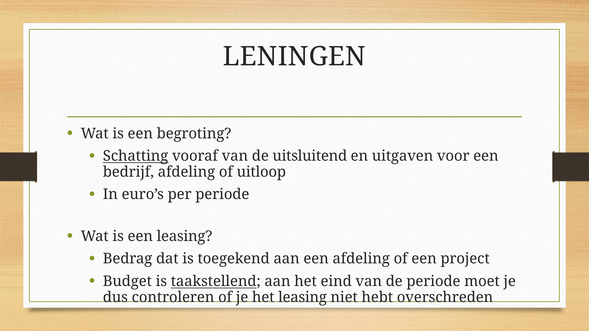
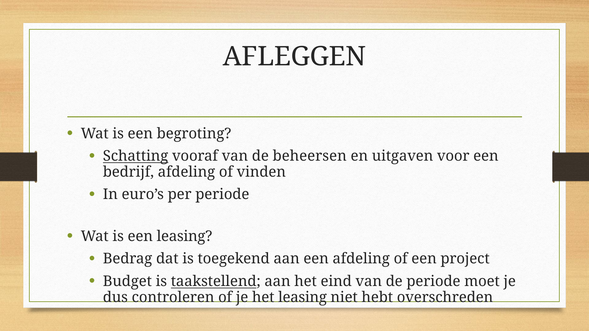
LENINGEN: LENINGEN -> AFLEGGEN (294, 57)
uitsluitend: uitsluitend -> beheersen (310, 156)
uitloop: uitloop -> vinden (261, 172)
